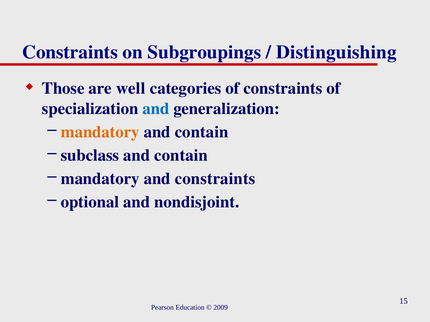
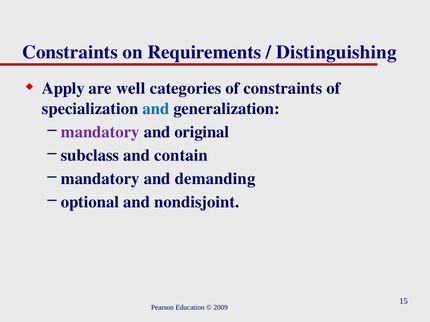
Subgroupings: Subgroupings -> Requirements (204, 52)
Those: Those -> Apply (63, 89)
mandatory colour: orange -> purple (100, 132)
contain: contain -> original (202, 132)
and constraints: constraints -> demanding (215, 179)
